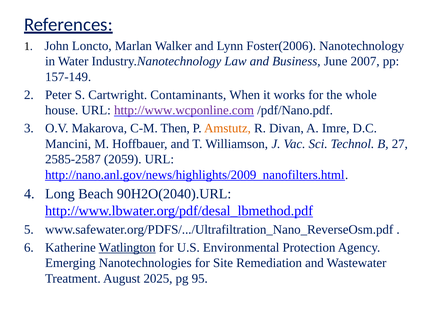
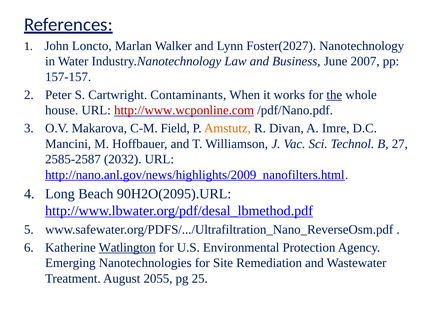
Foster(2006: Foster(2006 -> Foster(2027 (281, 46)
157-149: 157-149 -> 157-157 (68, 77)
the underline: none -> present (334, 95)
http://www.wcponline.com colour: purple -> red (184, 110)
Then: Then -> Field (175, 128)
2059: 2059 -> 2032 (123, 159)
90H2O(2040).URL: 90H2O(2040).URL -> 90H2O(2095).URL (174, 194)
2025: 2025 -> 2055 (158, 278)
95: 95 -> 25 (200, 278)
